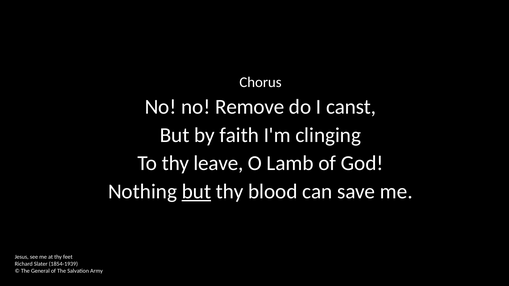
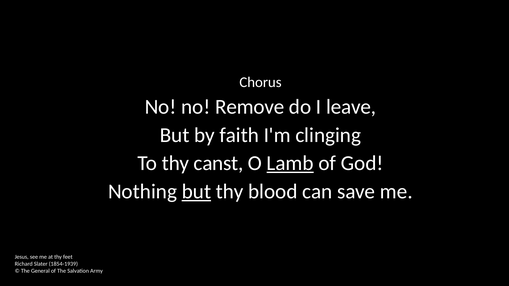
canst: canst -> leave (351, 107)
leave: leave -> canst (219, 163)
Lamb underline: none -> present (290, 163)
